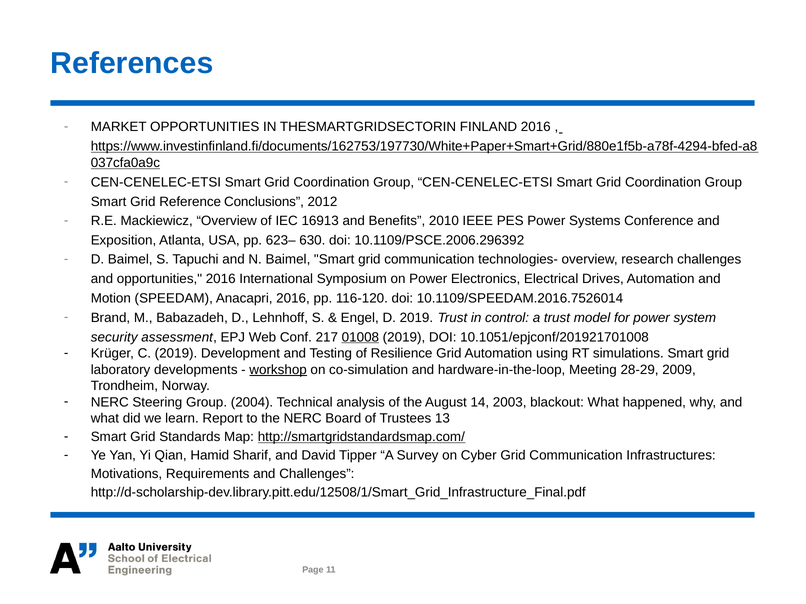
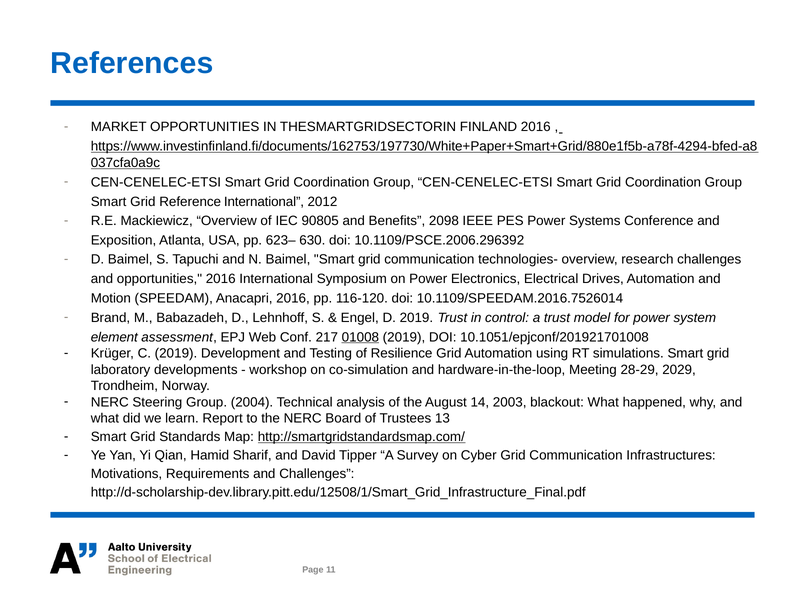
Reference Conclusions: Conclusions -> International (264, 202)
16913: 16913 -> 90805 (320, 221)
2010: 2010 -> 2098 (444, 221)
security: security -> element (114, 337)
workshop underline: present -> none (278, 370)
2009: 2009 -> 2029 (679, 370)
